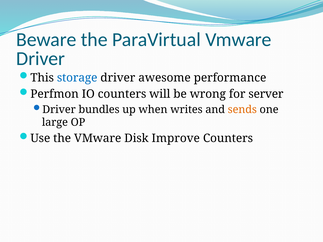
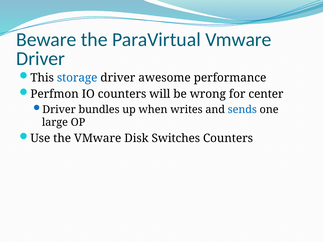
server: server -> center (266, 94)
sends colour: orange -> blue (242, 110)
Improve: Improve -> Switches (176, 138)
